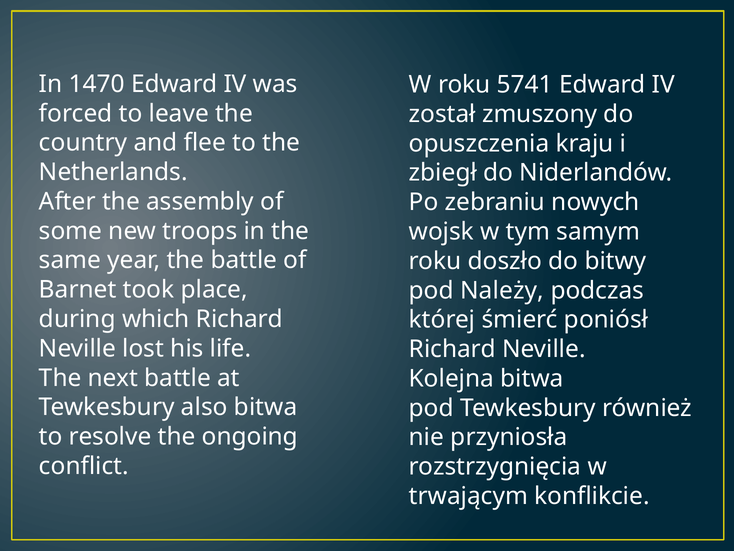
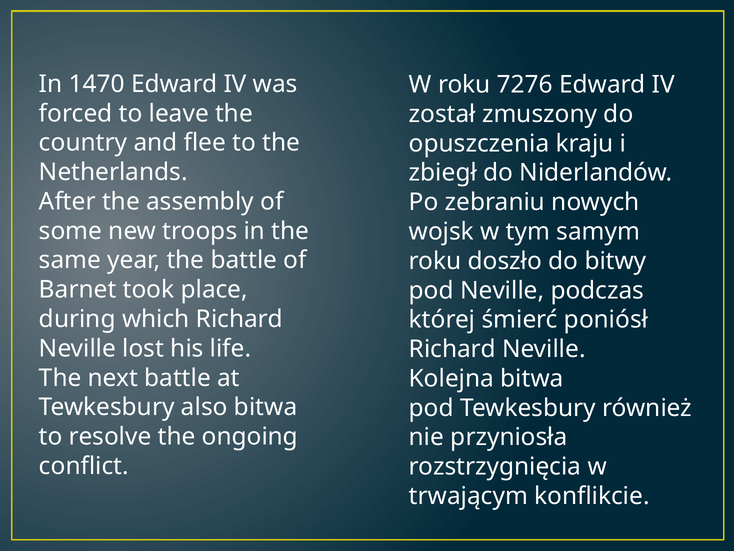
5741: 5741 -> 7276 (525, 85)
pod Należy: Należy -> Neville (502, 290)
